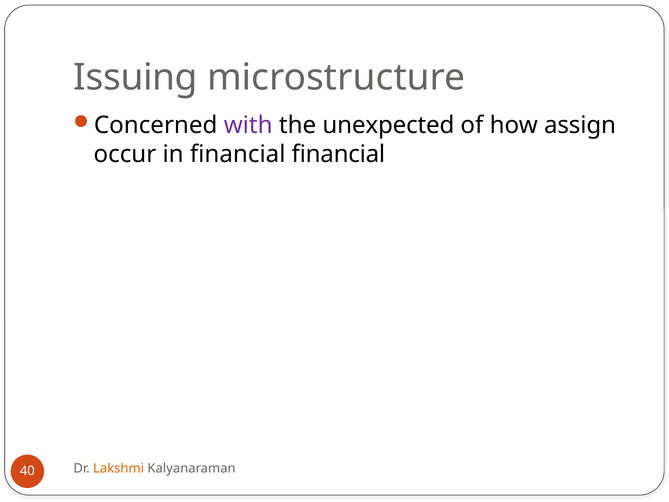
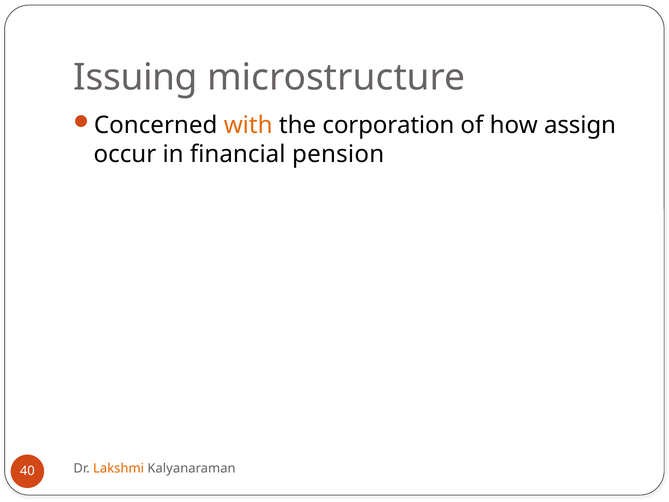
with colour: purple -> orange (248, 125)
unexpected: unexpected -> corporation (388, 125)
financial financial: financial -> pension (338, 154)
